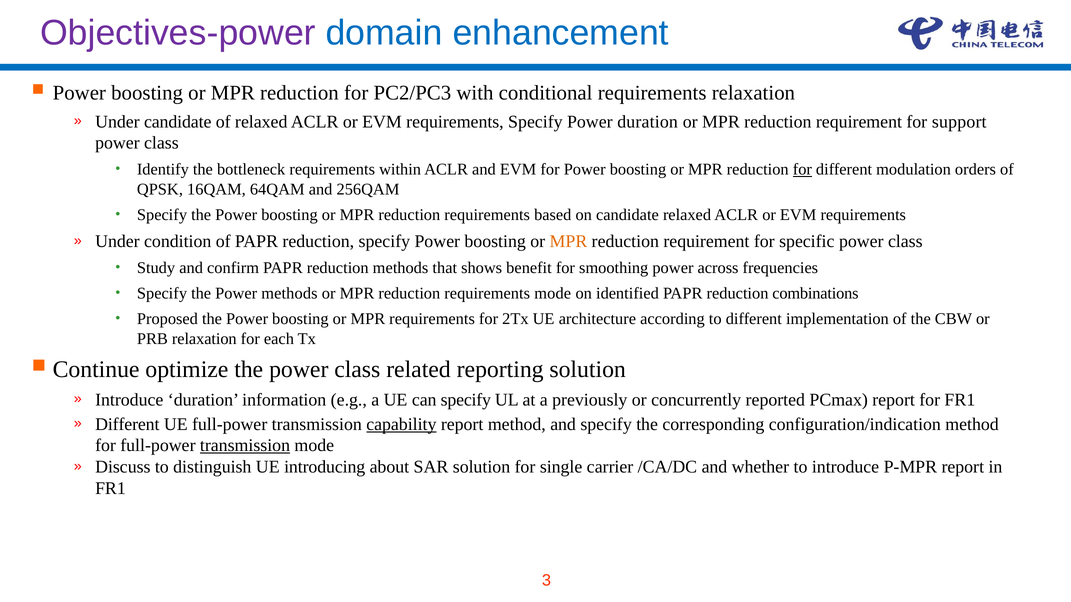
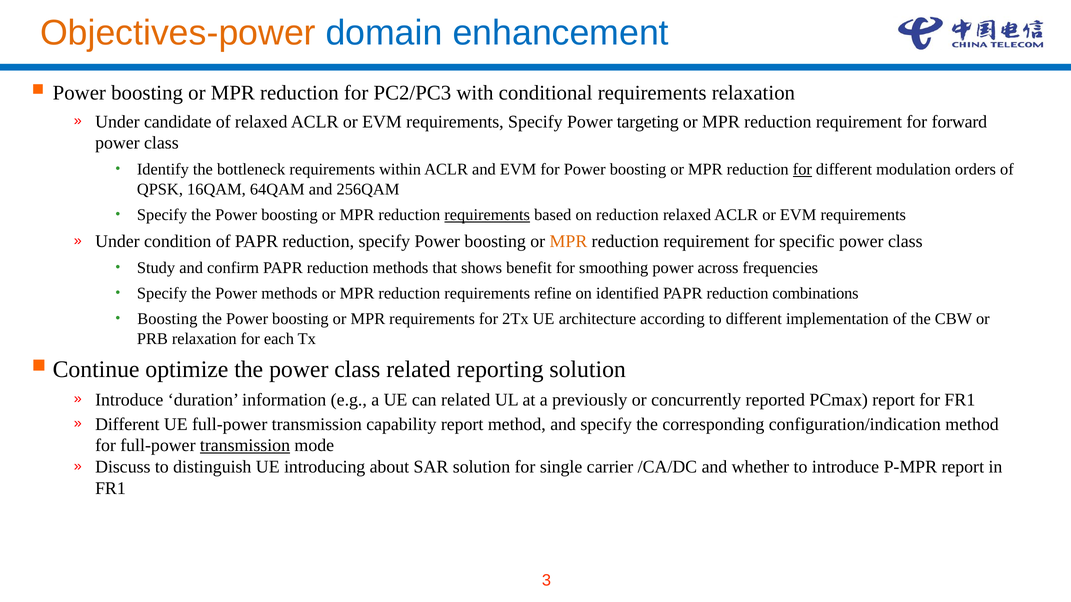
Objectives-power colour: purple -> orange (178, 33)
Power duration: duration -> targeting (648, 122)
support: support -> forward (959, 122)
requirements underline: none -> present (487, 215)
on candidate: candidate -> reduction (627, 215)
requirements mode: mode -> refine (553, 294)
Proposed: Proposed -> Boosting (167, 319)
can specify: specify -> related (466, 400)
capability underline: present -> none (401, 424)
